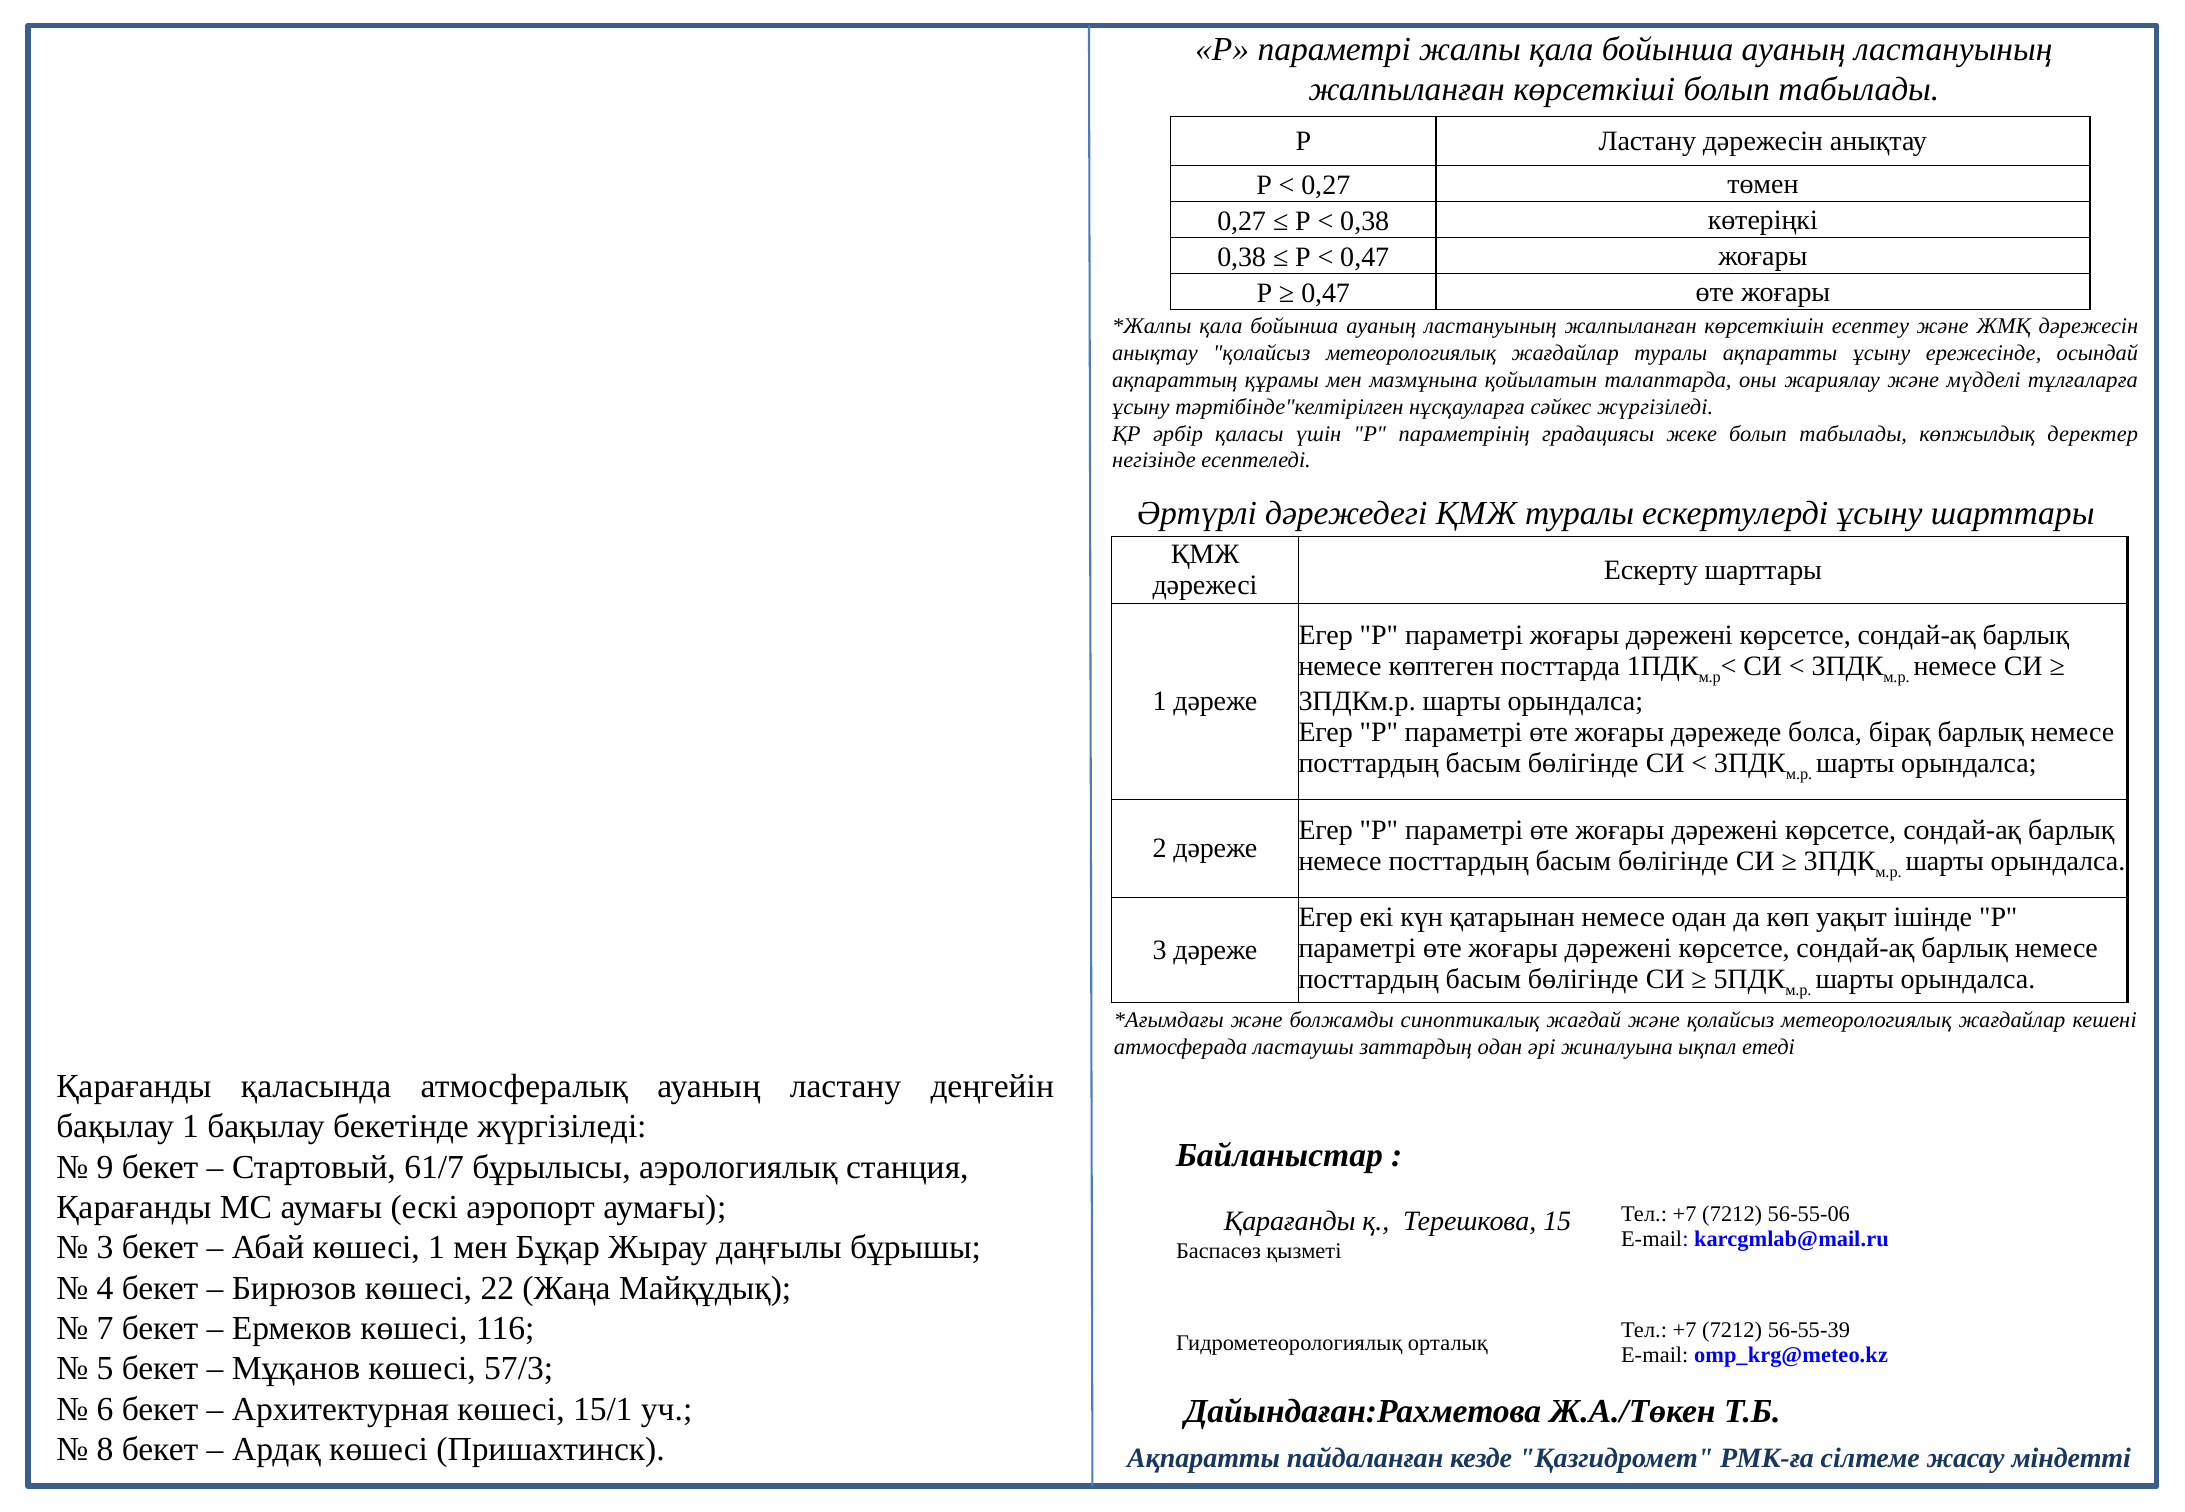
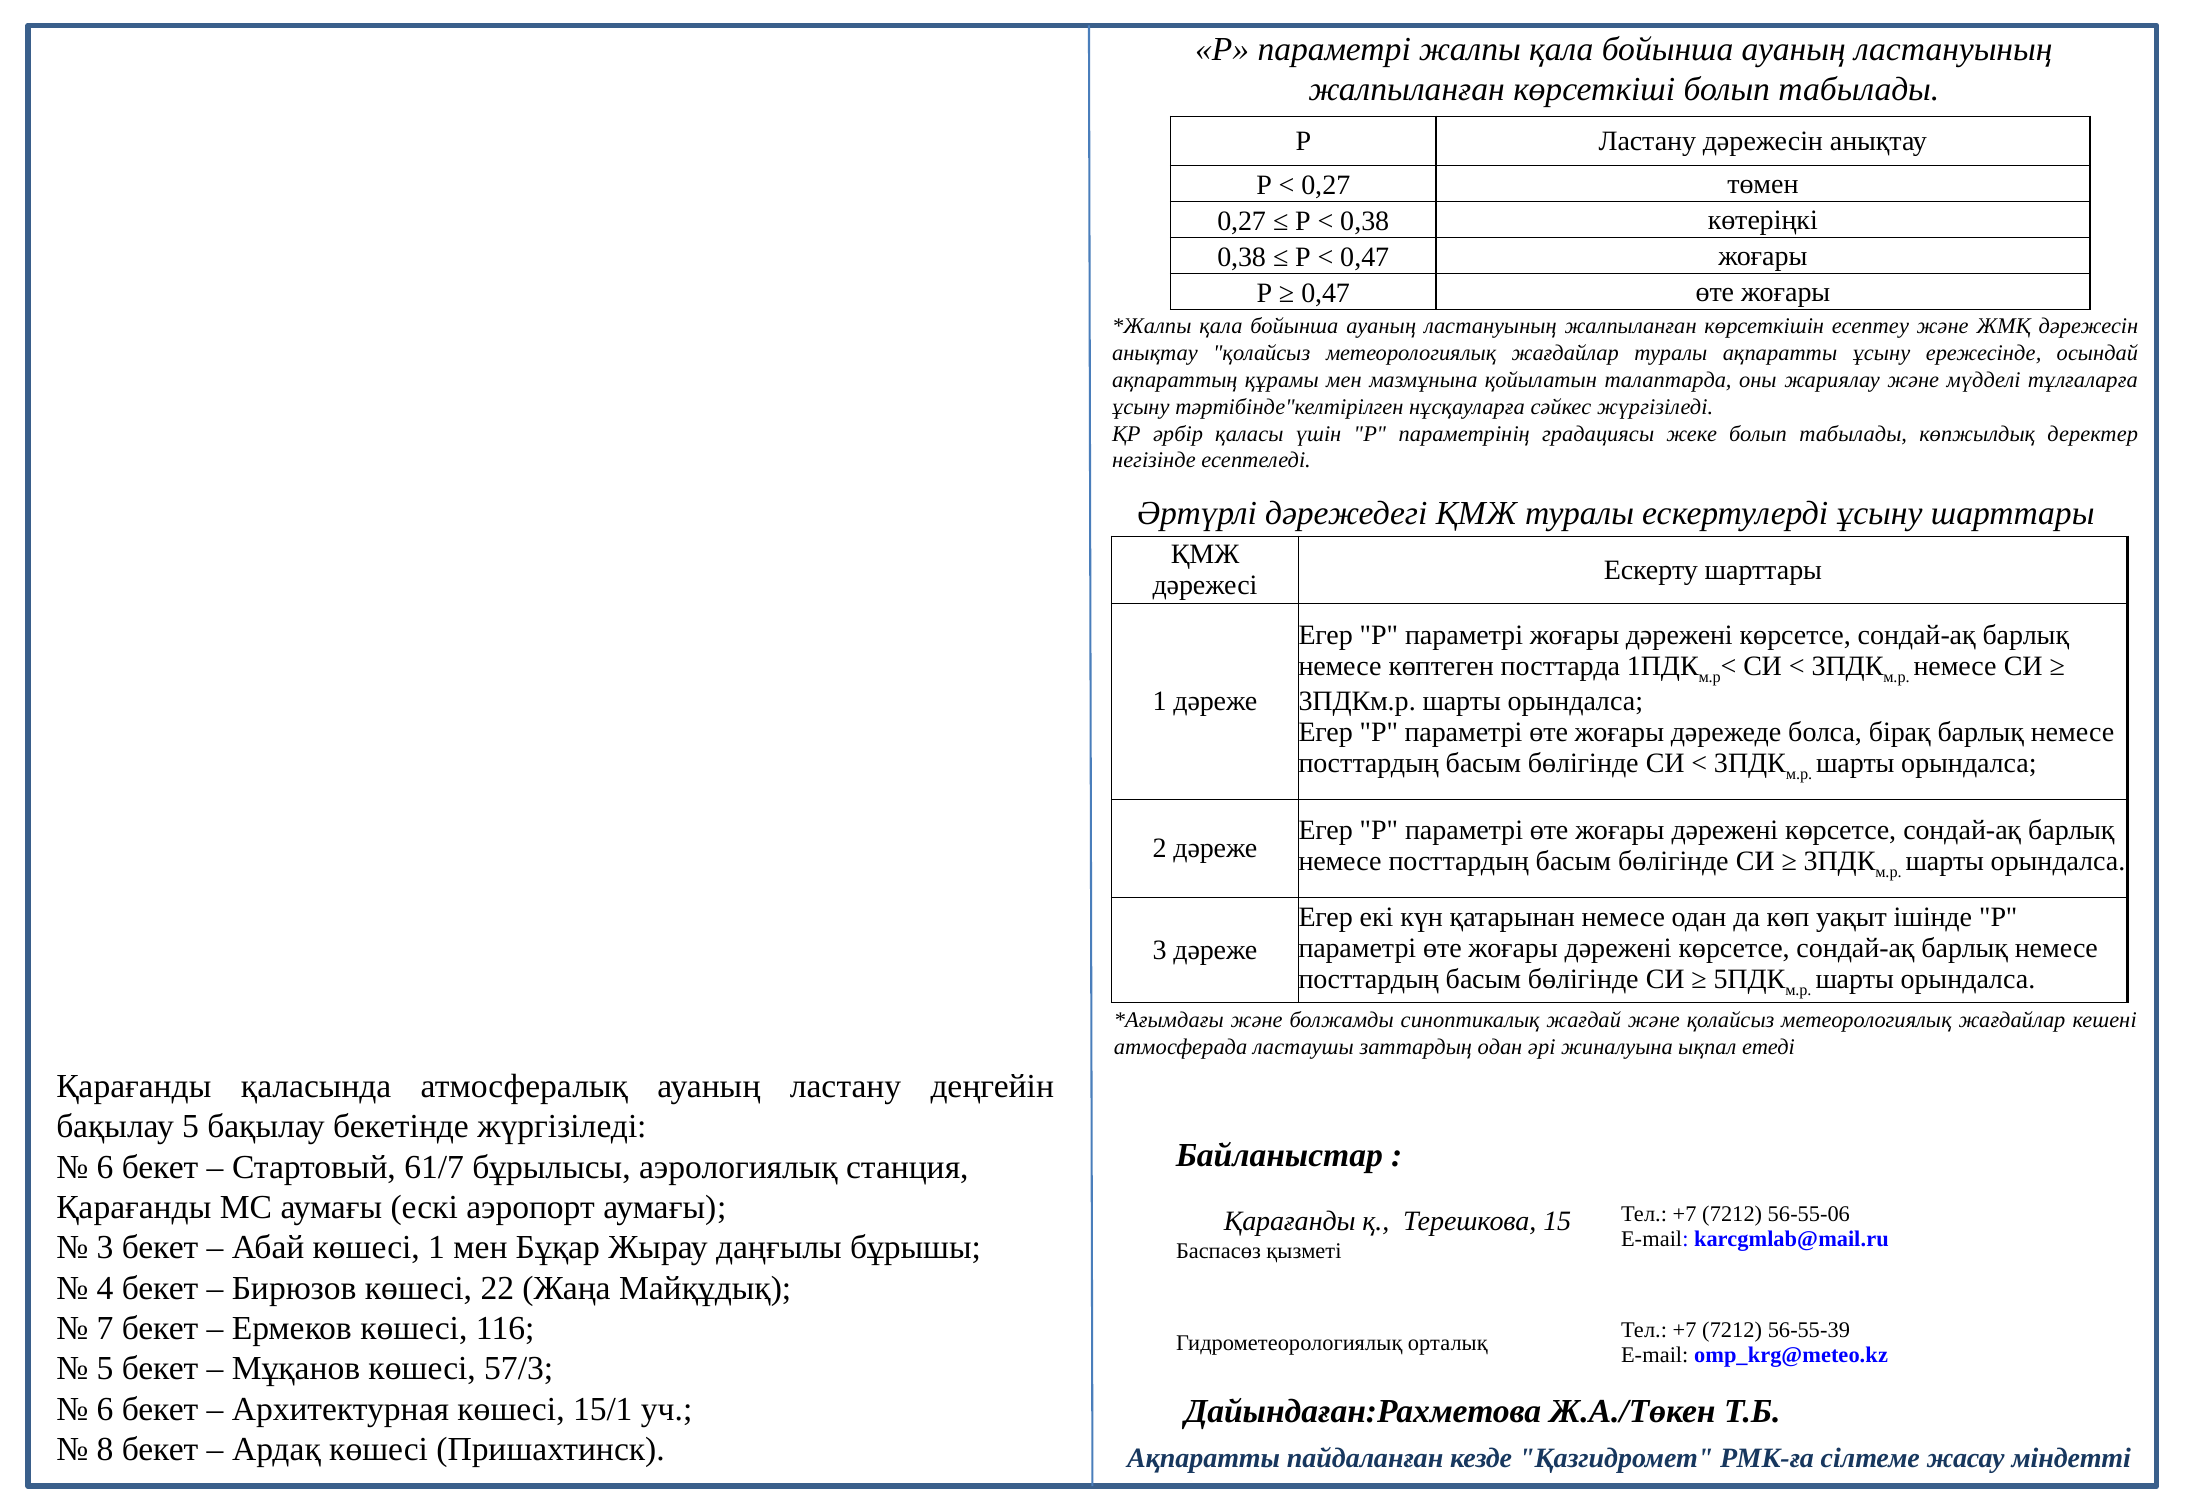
бақылау 1: 1 -> 5 (191, 1127)
9: 9 -> 6 (105, 1168)
